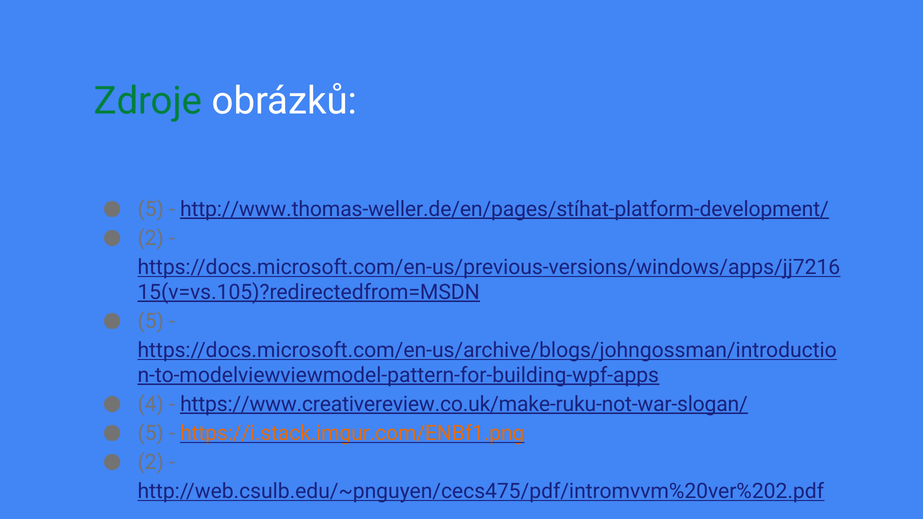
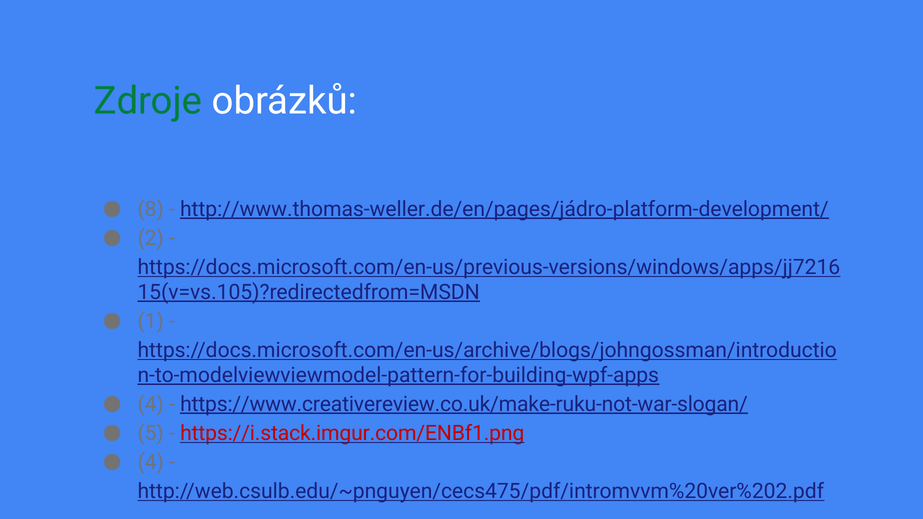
5: 5 -> 8 (151, 209)
http://www.thomas-weller.de/en/pages/stíhat-platform-development/: http://www.thomas-weller.de/en/pages/stíhat-platform-development/ -> http://www.thomas-weller.de/en/pages/jádro-platform-development/ (504, 209)
5: 5 -> 1 (151, 321)
https://i.stack.imgur.com/ENBf1.png colour: orange -> red (352, 433)
2: 2 -> 4 (151, 462)
